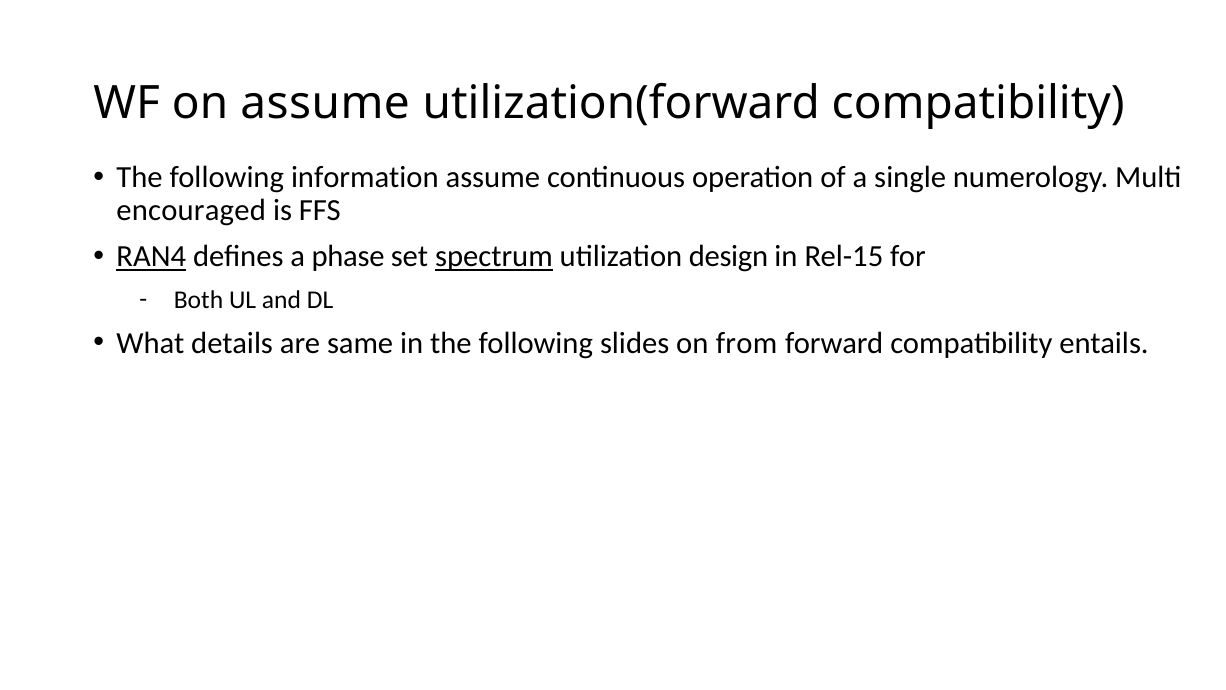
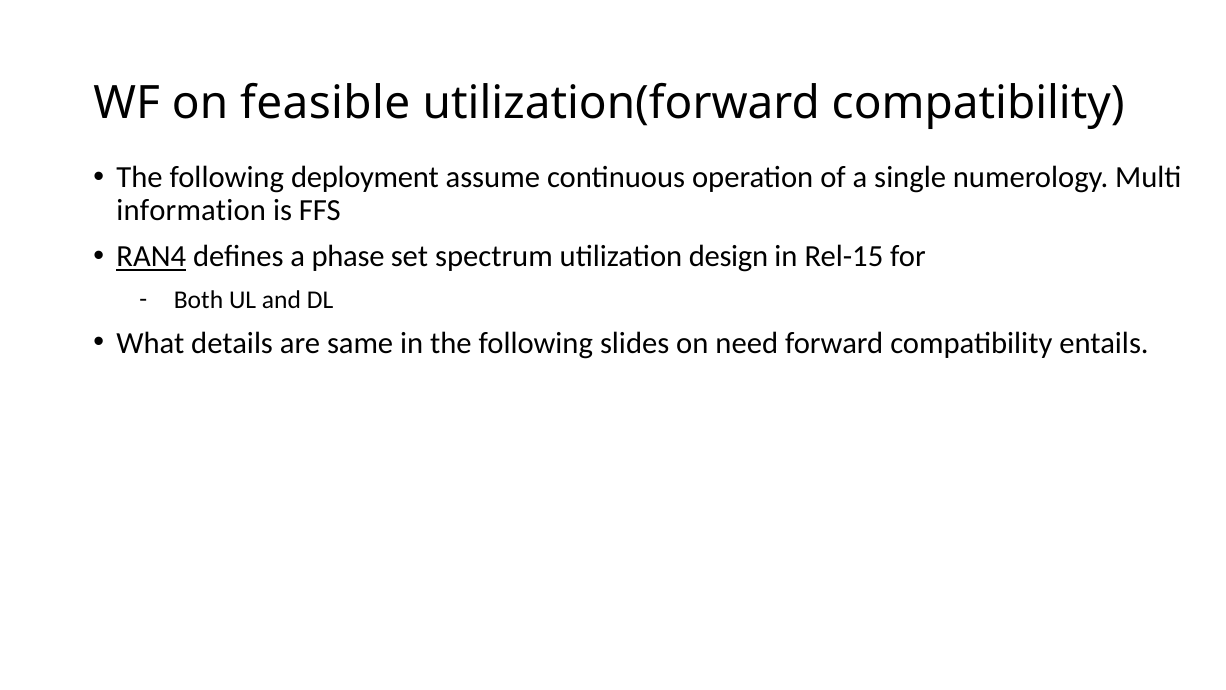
on assume: assume -> feasible (325, 103)
information: information -> deployment (365, 178)
encouraged: encouraged -> information (191, 211)
spectrum underline: present -> none (494, 257)
from: from -> need (747, 343)
